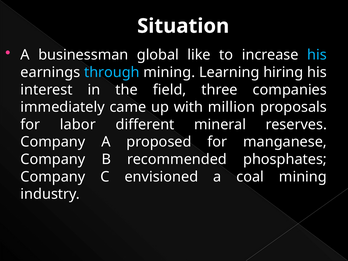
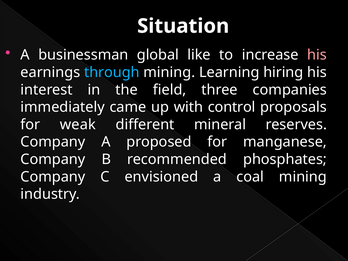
his colour: light blue -> pink (317, 55)
million: million -> control (232, 107)
labor: labor -> weak (78, 125)
